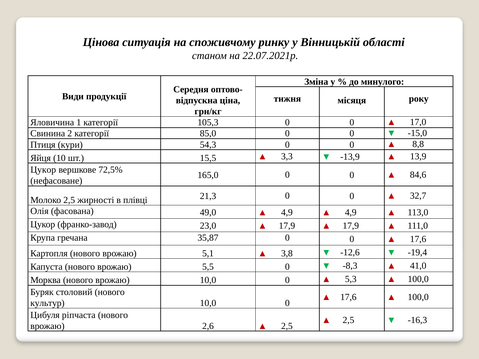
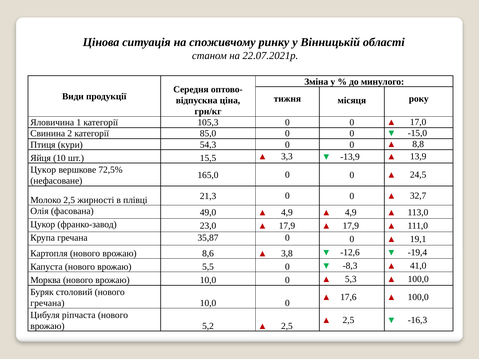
84,6: 84,6 -> 24,5 (418, 175)
17,6: 17,6 -> 19,1 (418, 239)
5,1: 5,1 -> 8,6 (208, 254)
культур: культур -> гречана (47, 303)
2,6: 2,6 -> 5,2 (208, 326)
